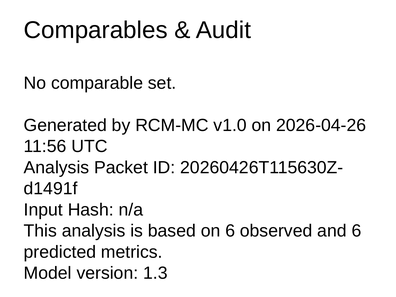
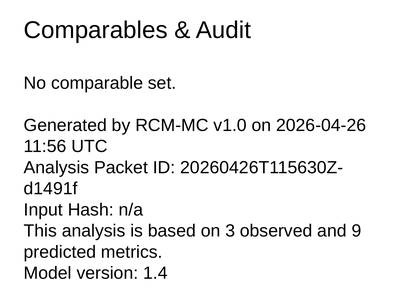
on 6: 6 -> 3 (230, 231)
and 6: 6 -> 9 (356, 231)
1.3: 1.3 -> 1.4 (155, 273)
